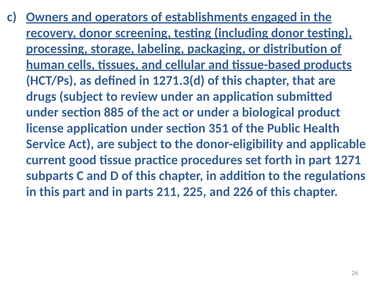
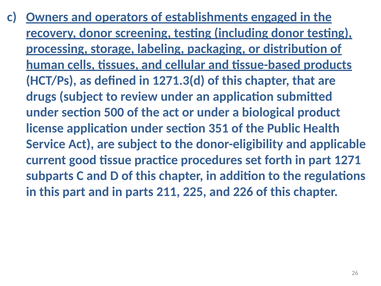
885: 885 -> 500 (114, 112)
